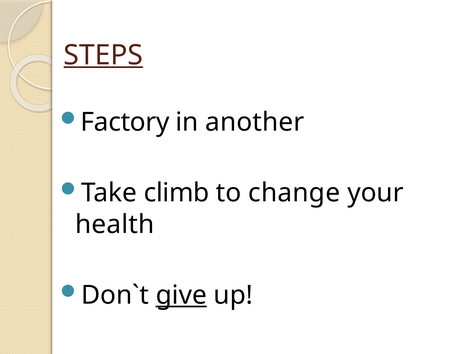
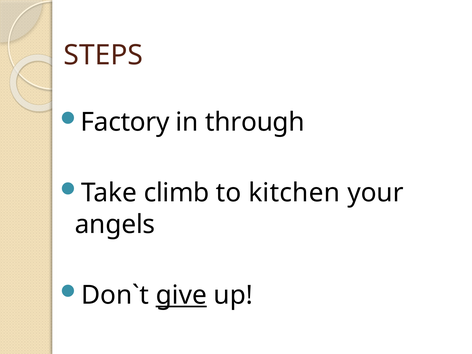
STEPS underline: present -> none (103, 55)
another: another -> through (255, 122)
change: change -> kitchen (294, 193)
health: health -> angels (115, 224)
